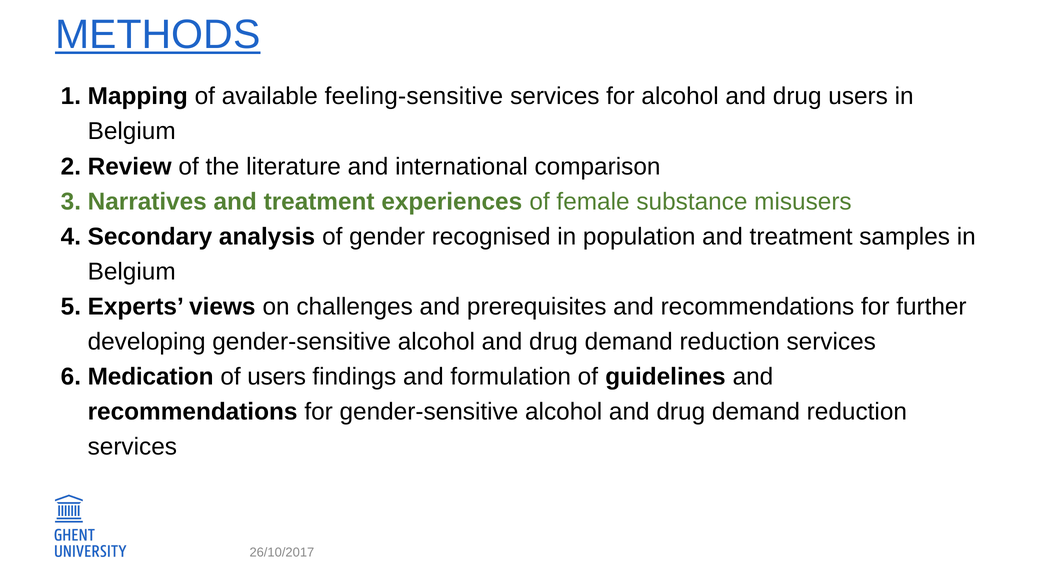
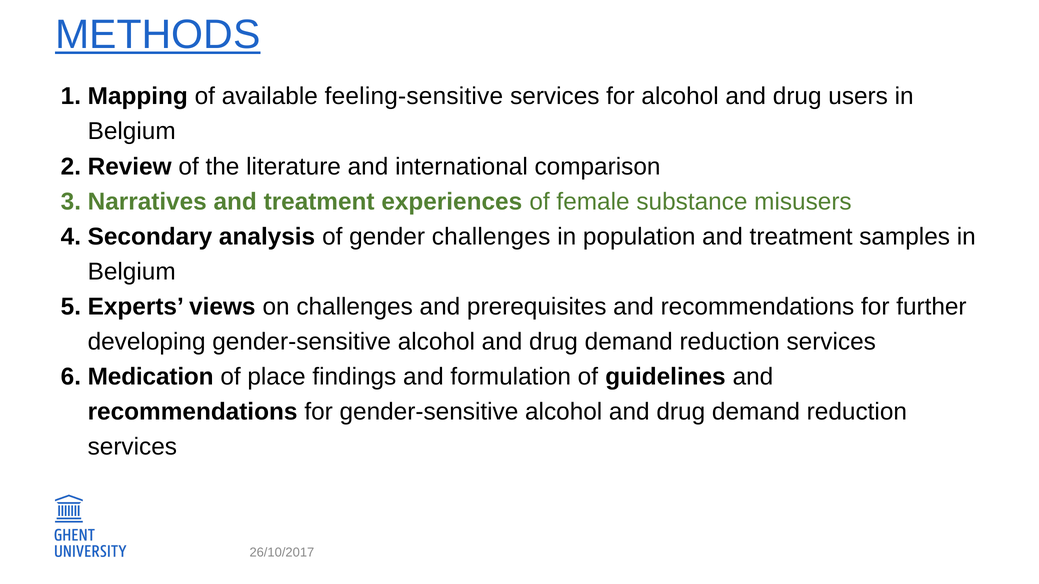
gender recognised: recognised -> challenges (491, 237)
of users: users -> place (277, 377)
